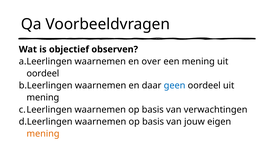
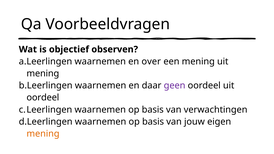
oordeel: oordeel -> mening (43, 74)
geen colour: blue -> purple (175, 86)
mening: mening -> oordeel (43, 98)
